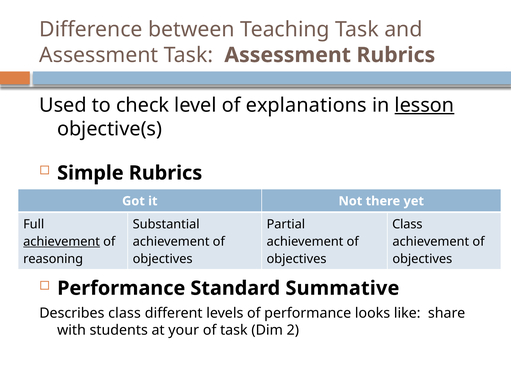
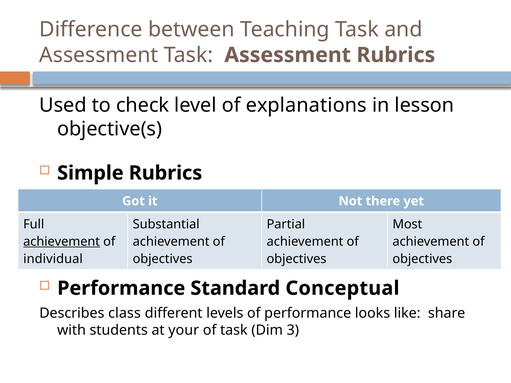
lesson underline: present -> none (424, 105)
Class: Class -> Most (407, 224)
reasoning: reasoning -> individual (53, 259)
Summative: Summative -> Conceptual (342, 288)
2: 2 -> 3 (293, 331)
